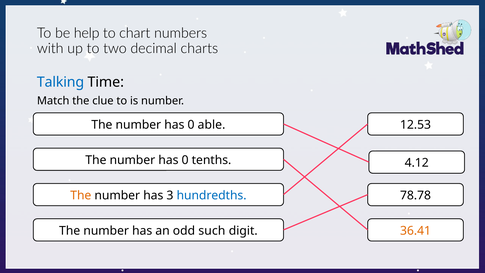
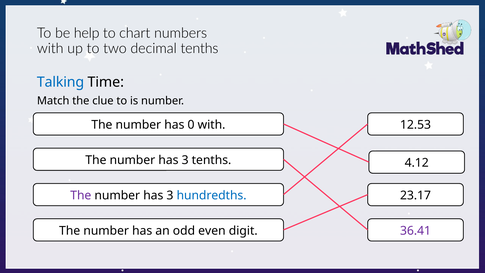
decimal charts: charts -> tenths (199, 48)
0 able: able -> with (212, 125)
0: 0 -> 3 (185, 160)
The colour: orange -> purple (81, 195)
78.78: 78.78 -> 23.17 (415, 195)
such: such -> even (212, 231)
36.41 colour: orange -> purple (415, 231)
